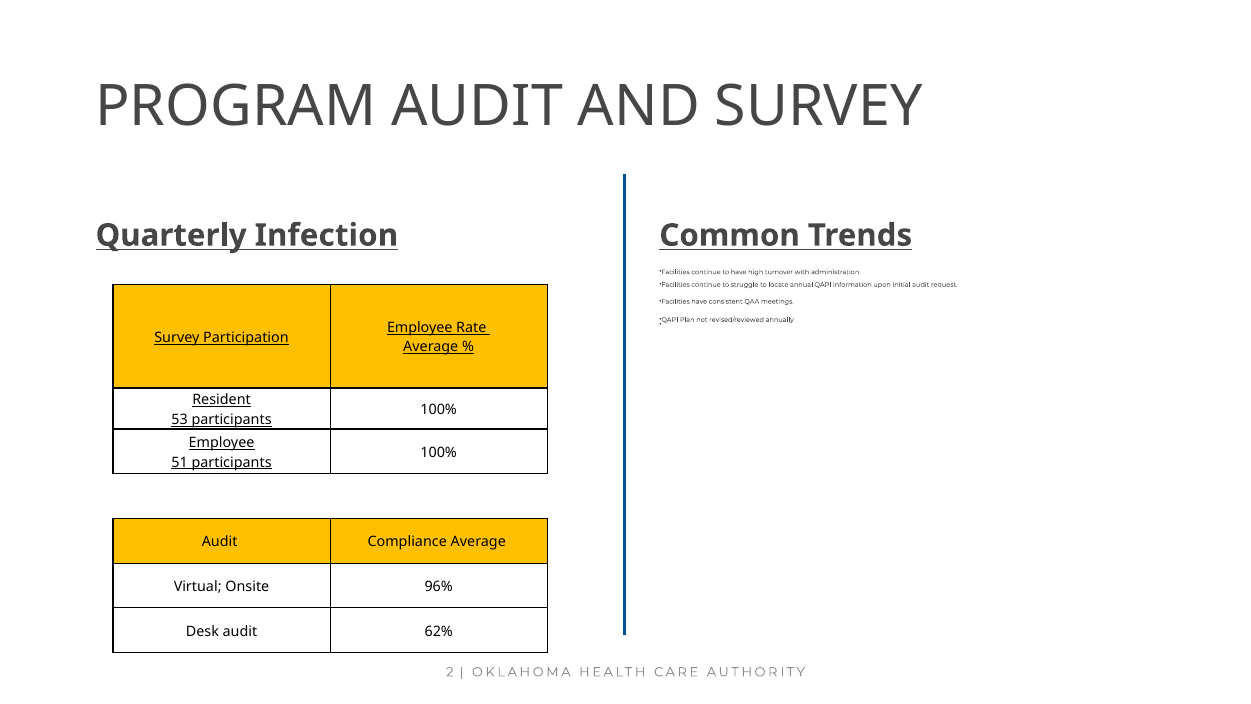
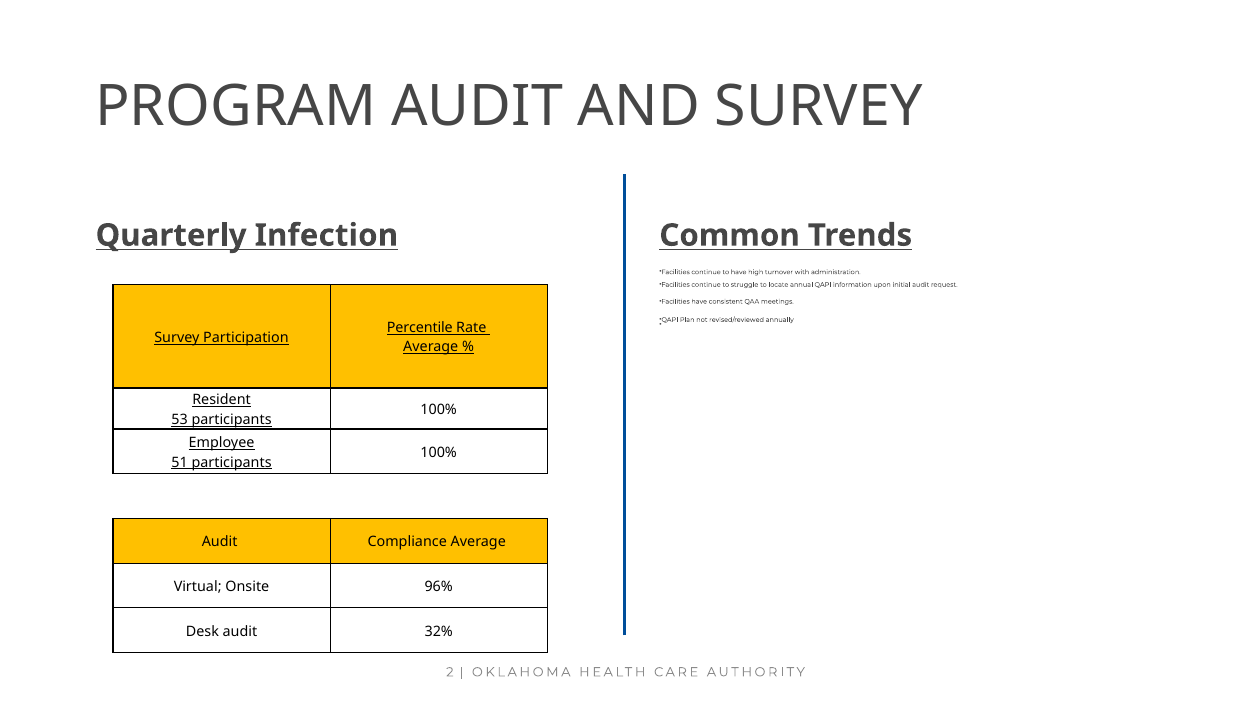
Employee: Employee -> Percentile (420, 328)
62%: 62% -> 32% (439, 631)
